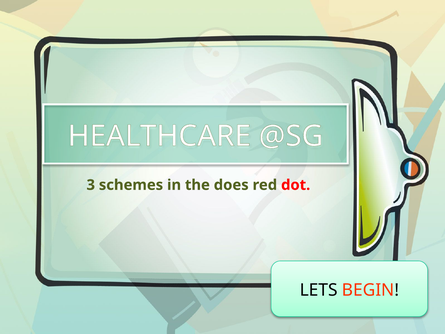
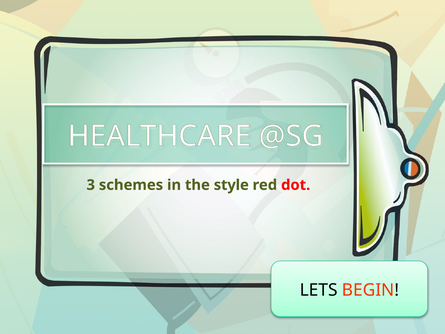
does: does -> style (231, 185)
